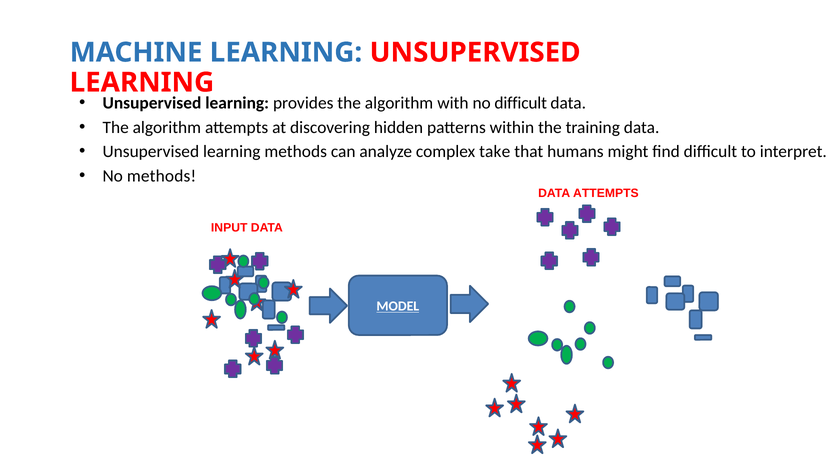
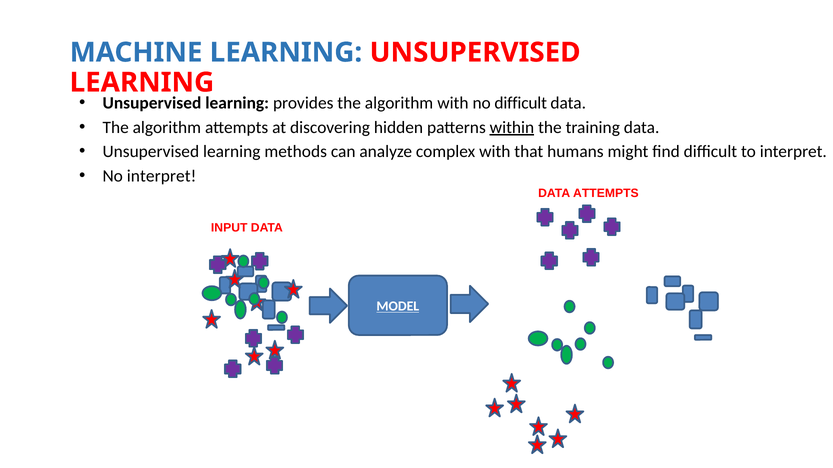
within underline: none -> present (512, 127)
complex take: take -> with (495, 152)
No methods: methods -> interpret (162, 176)
